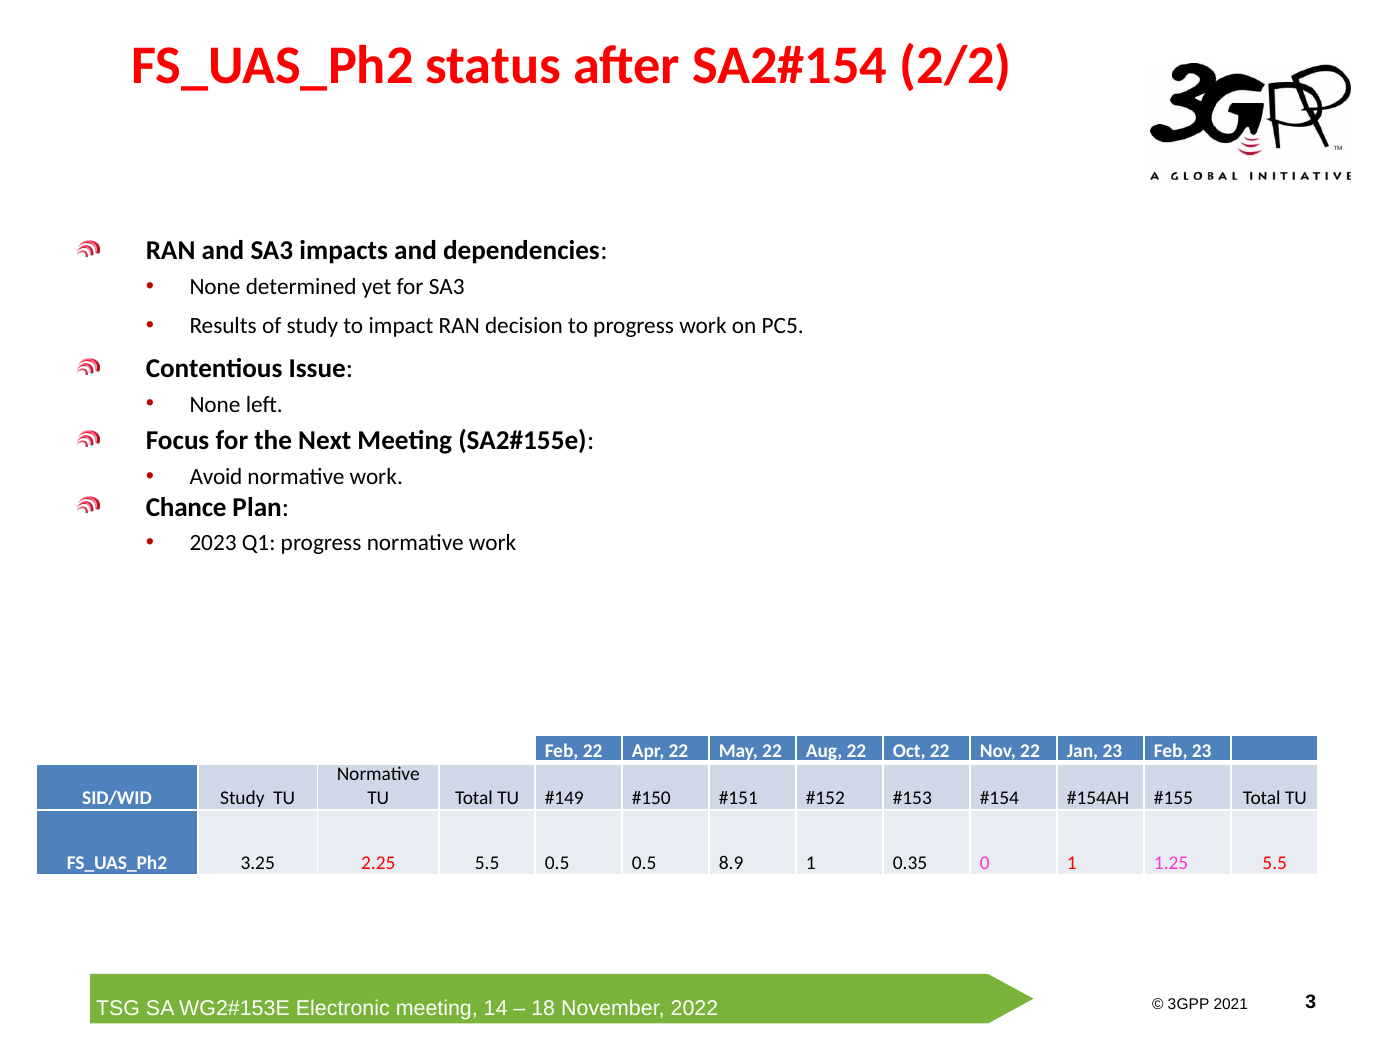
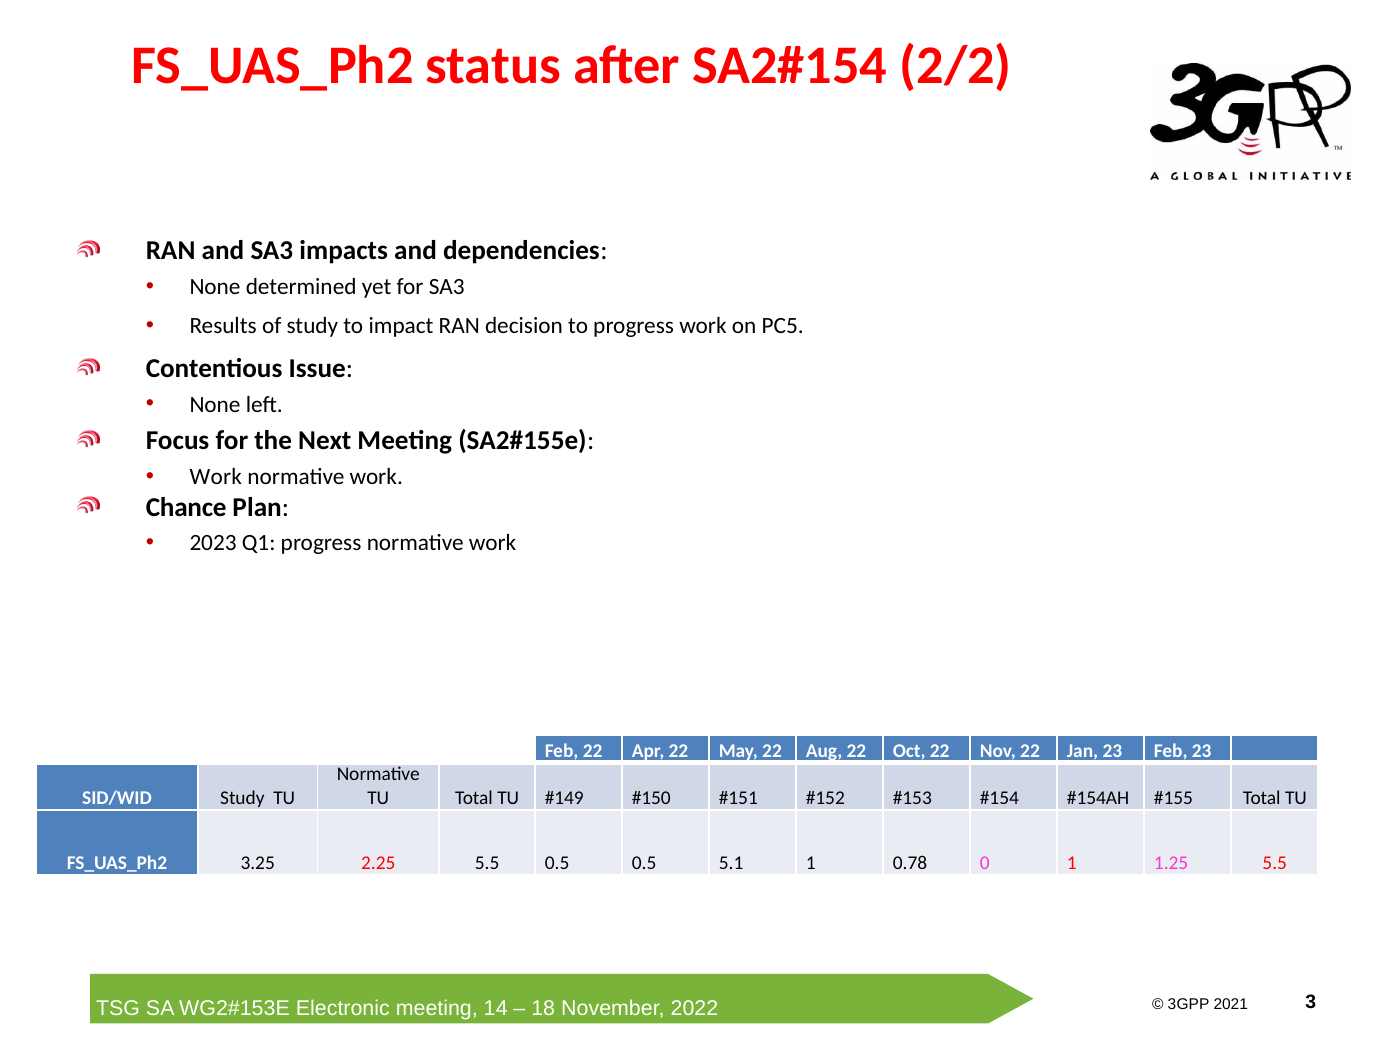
Avoid: Avoid -> Work (216, 477)
8.9: 8.9 -> 5.1 (731, 864)
0.35: 0.35 -> 0.78 (910, 864)
